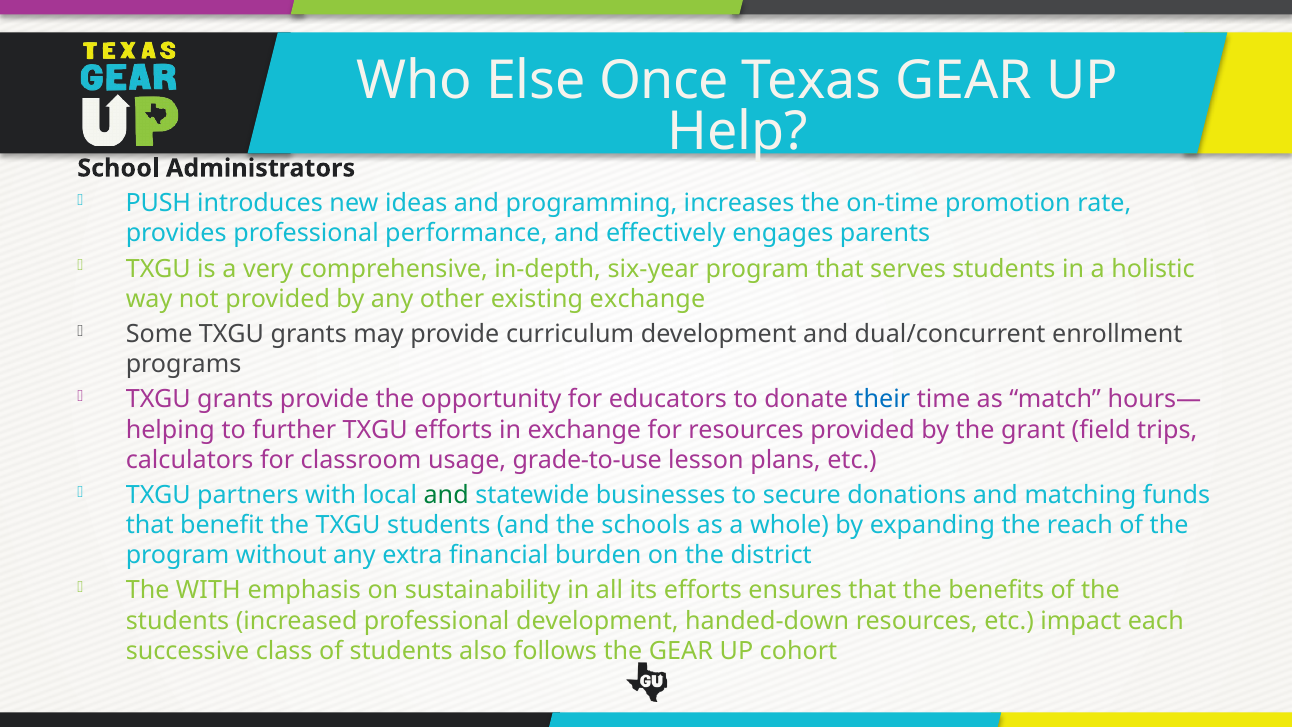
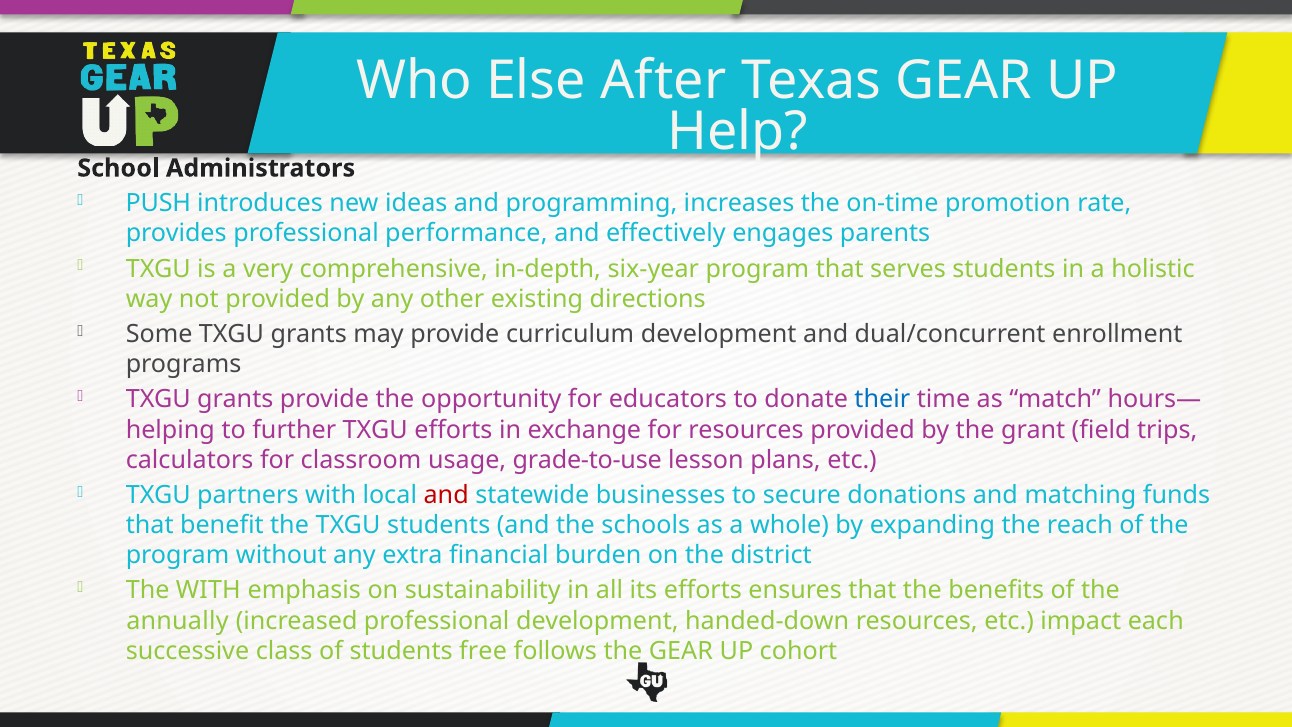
Once: Once -> After (664, 80)
existing exchange: exchange -> directions (648, 299)
and colour: green -> red (446, 495)
students: students -> annually (177, 621)
also: also -> free (483, 651)
